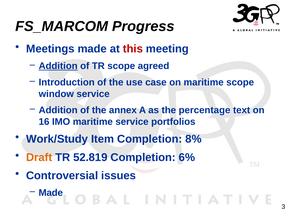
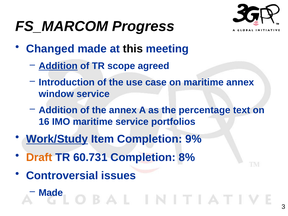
Meetings: Meetings -> Changed (50, 49)
this colour: red -> black (133, 49)
maritime scope: scope -> annex (240, 82)
Work/Study underline: none -> present (57, 139)
8%: 8% -> 9% (193, 139)
52.819: 52.819 -> 60.731 (90, 157)
6%: 6% -> 8% (187, 157)
